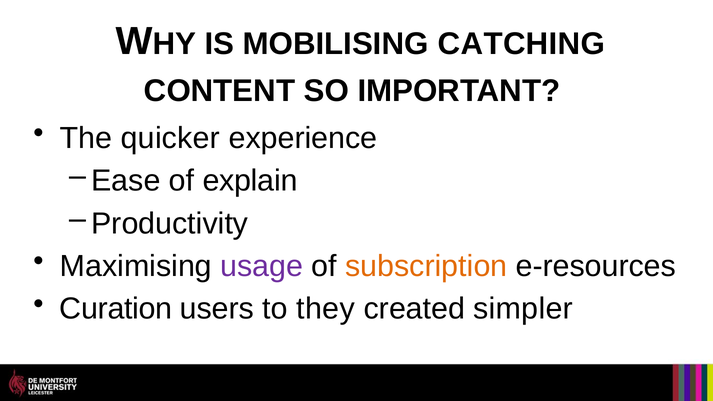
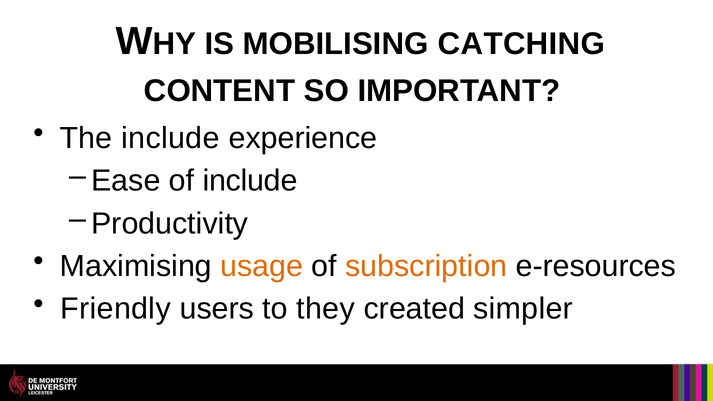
The quicker: quicker -> include (170, 138)
of explain: explain -> include (250, 181)
usage colour: purple -> orange (262, 266)
Curation: Curation -> Friendly (116, 309)
